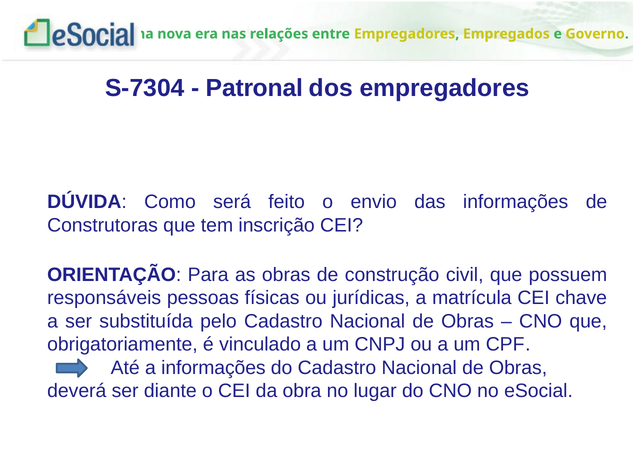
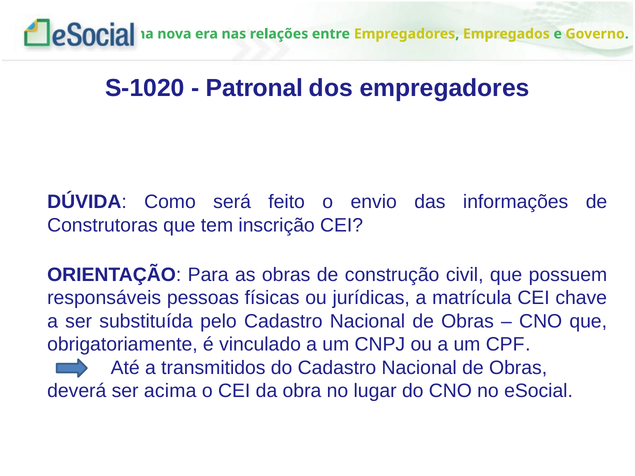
S-7304: S-7304 -> S-1020 (145, 88)
a informações: informações -> transmitidos (213, 368)
diante: diante -> acima (170, 391)
